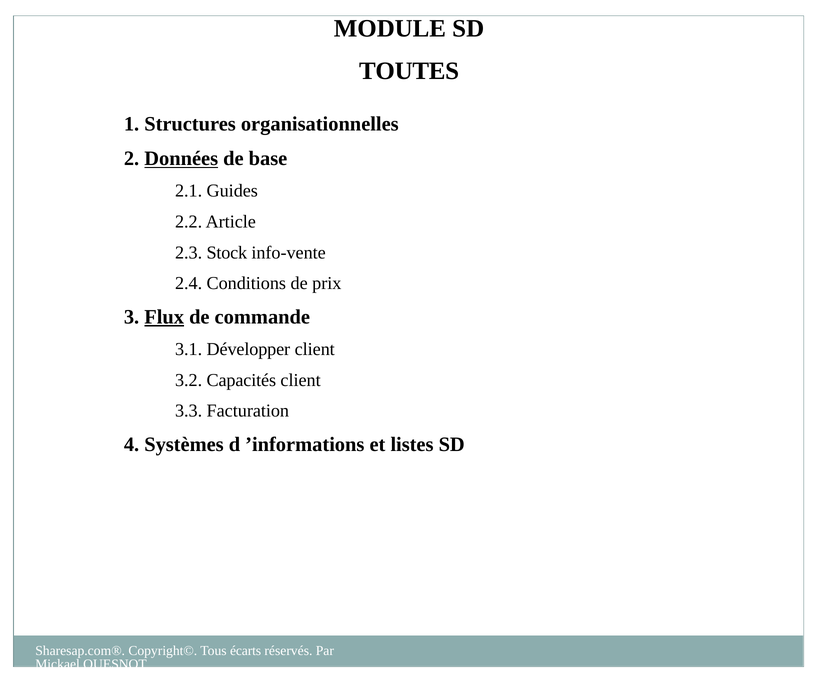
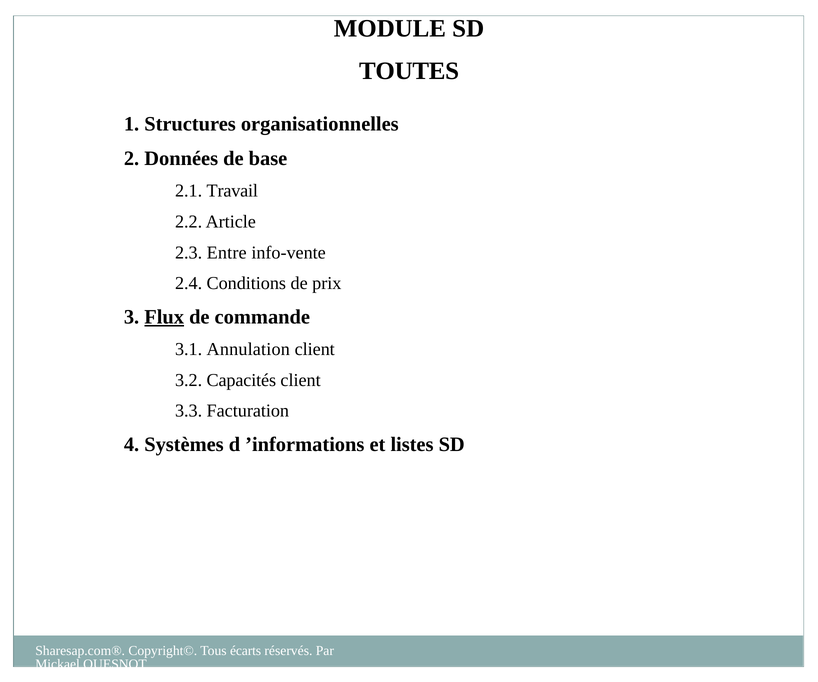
Données underline: present -> none (181, 159)
Guides: Guides -> Travail (232, 191)
Stock: Stock -> Entre (227, 252)
Développer: Développer -> Annulation (248, 349)
